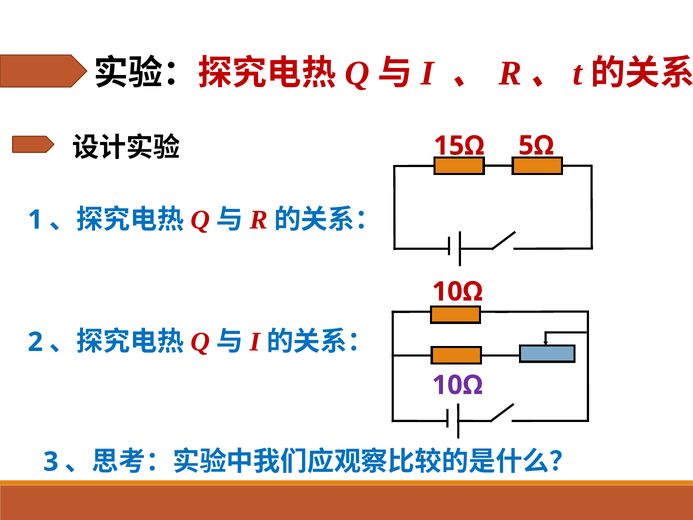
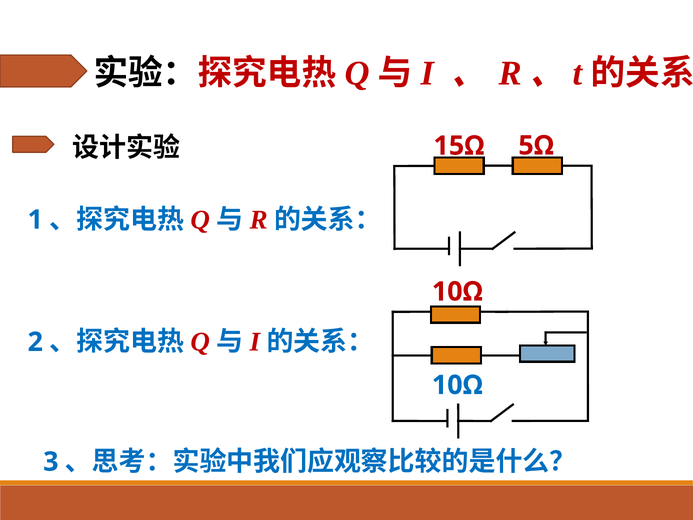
10Ω colour: purple -> blue (457, 385)
